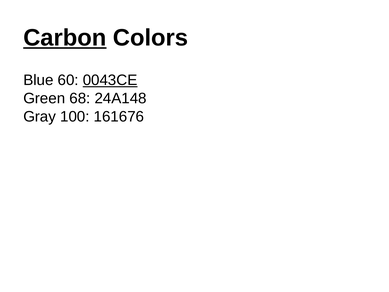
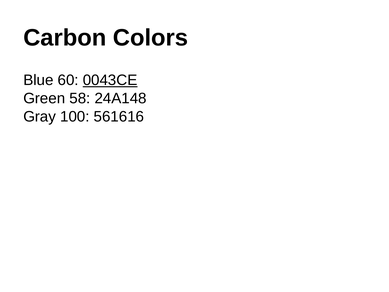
Carbon underline: present -> none (65, 38)
68: 68 -> 58 (80, 98)
161676: 161676 -> 561616 (119, 116)
